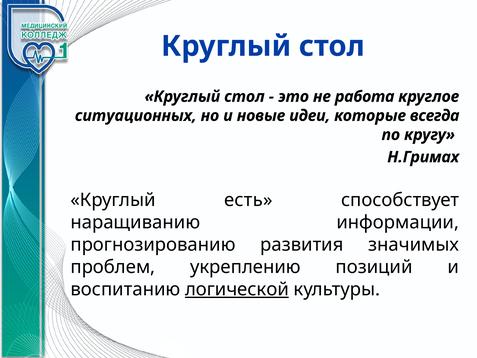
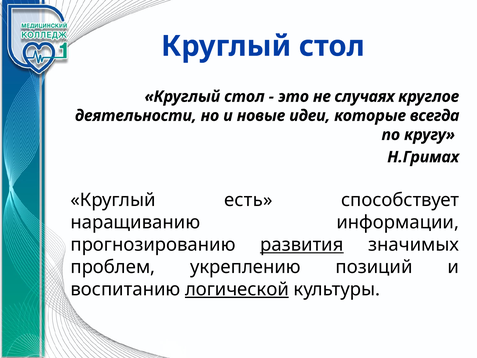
работа: работа -> случаях (365, 97)
ситуационных: ситуационных -> деятельности (136, 116)
развития underline: none -> present (302, 245)
